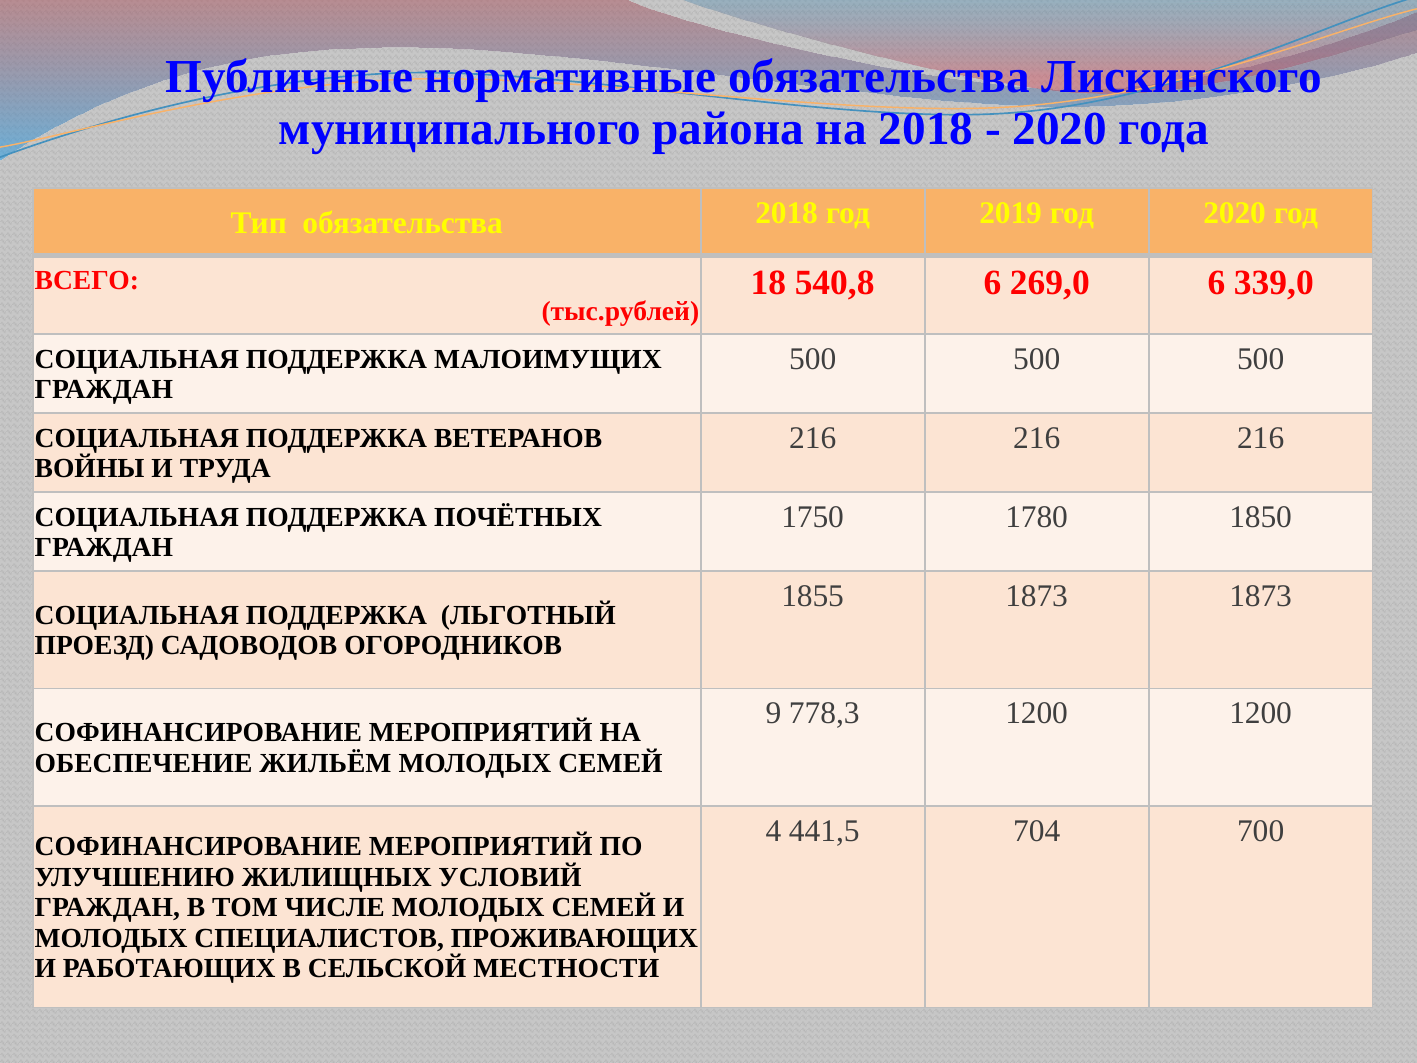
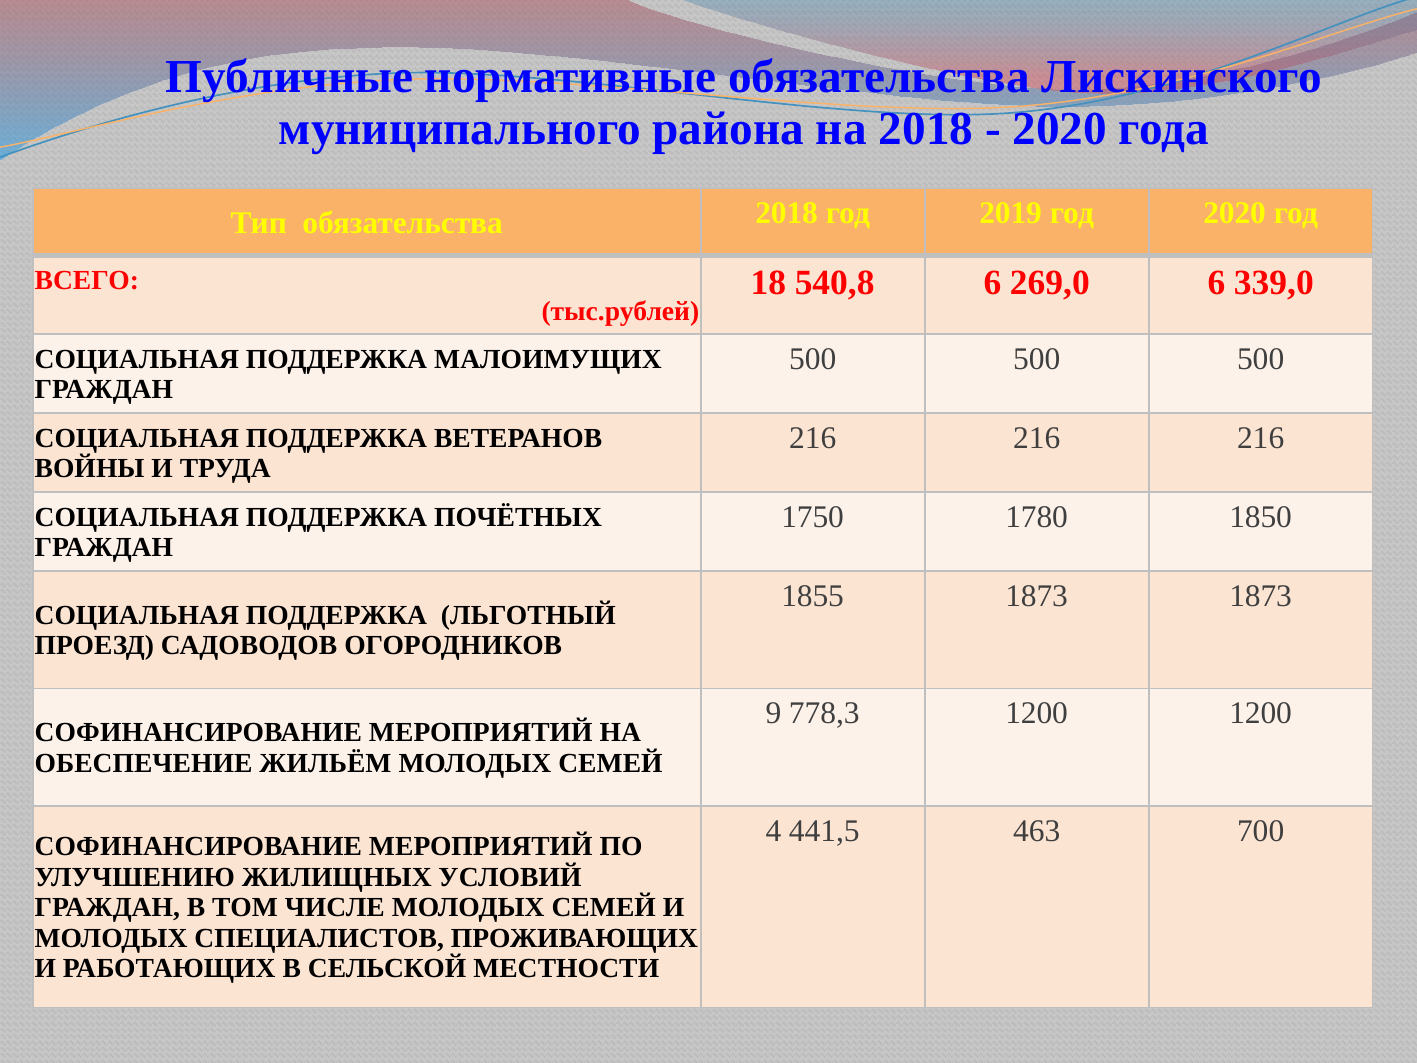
704: 704 -> 463 (1037, 831)
